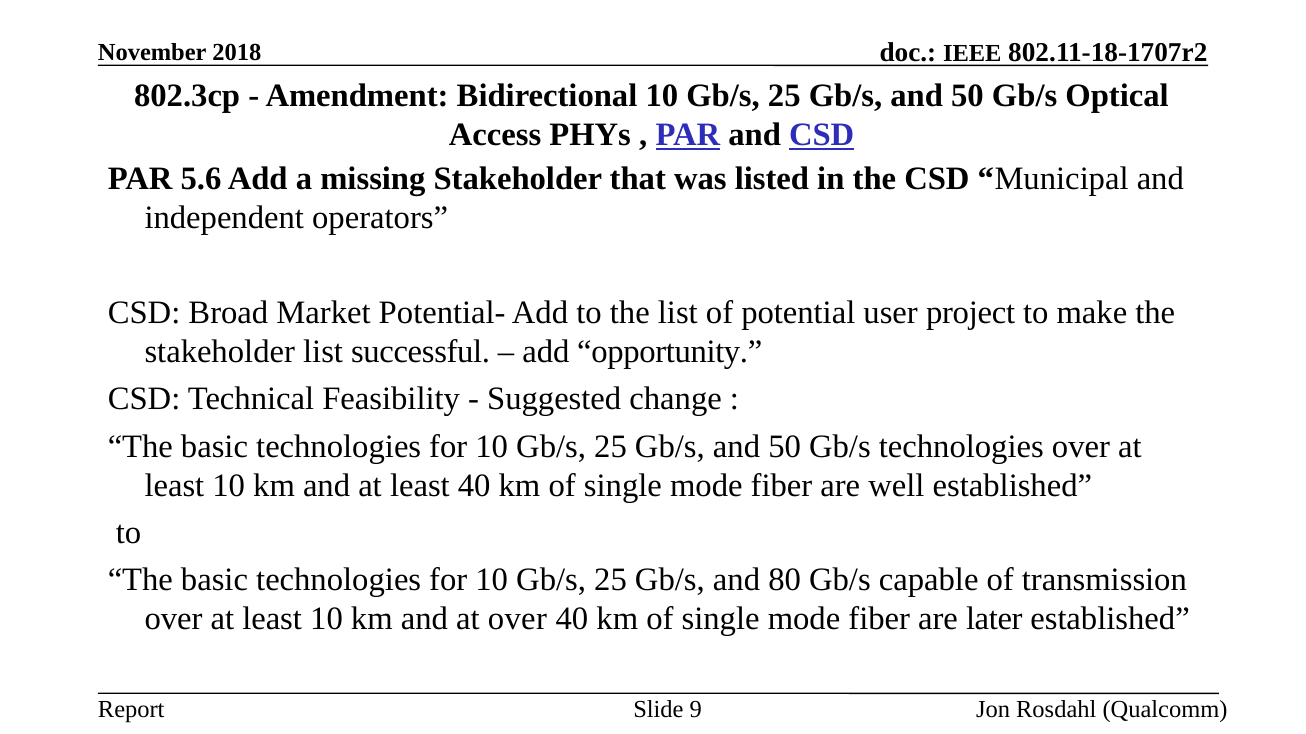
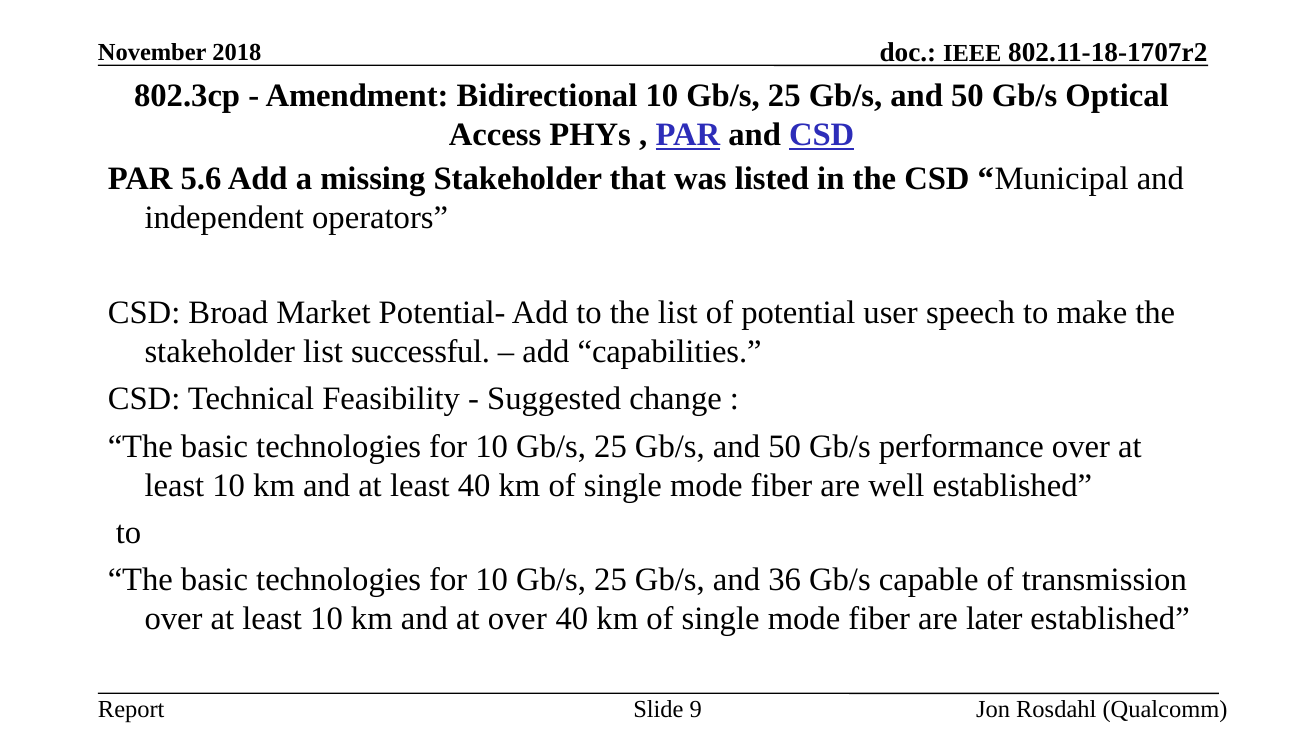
project: project -> speech (970, 313)
opportunity: opportunity -> capabilities (670, 352)
Gb/s technologies: technologies -> performance (961, 447)
80: 80 -> 36 (785, 581)
